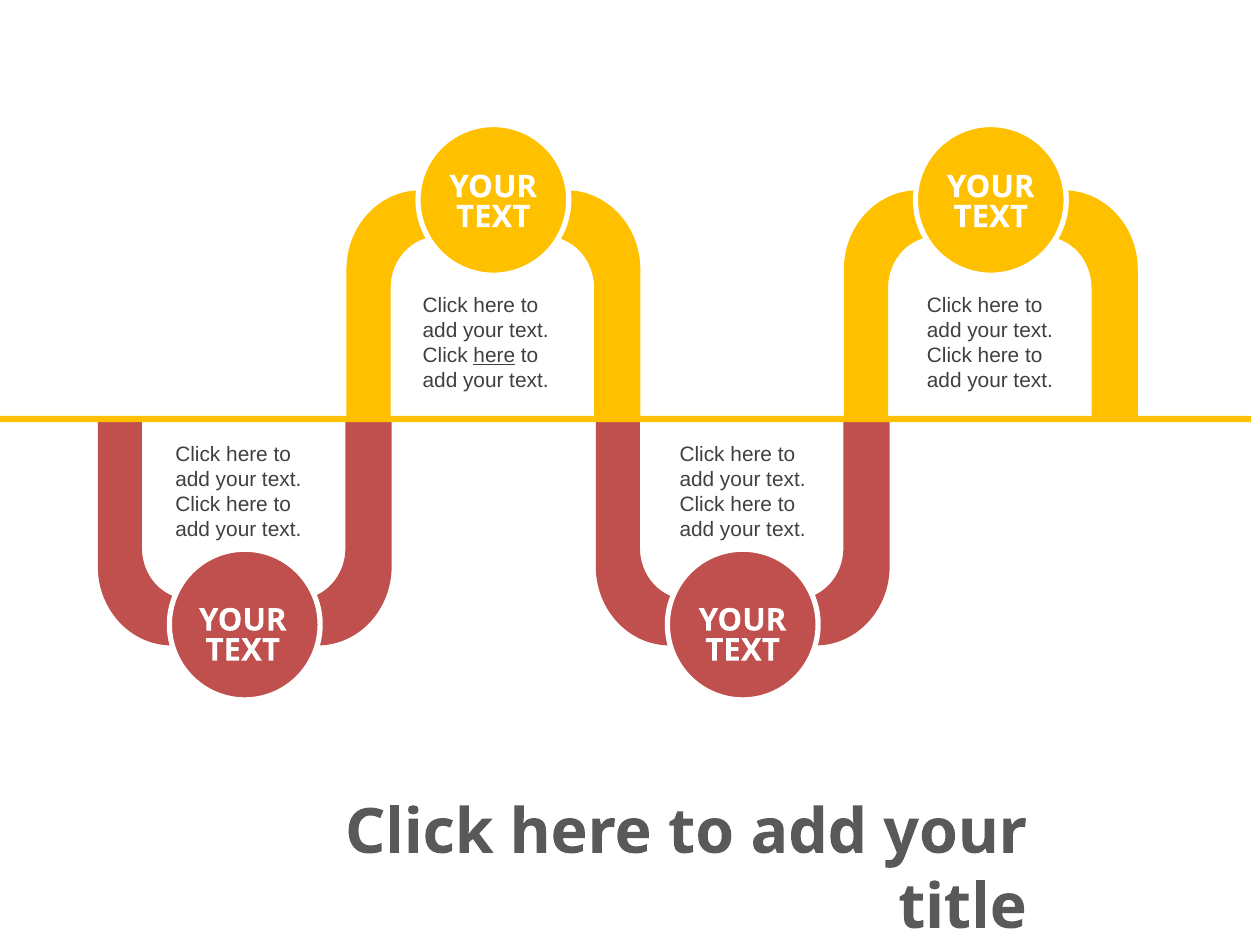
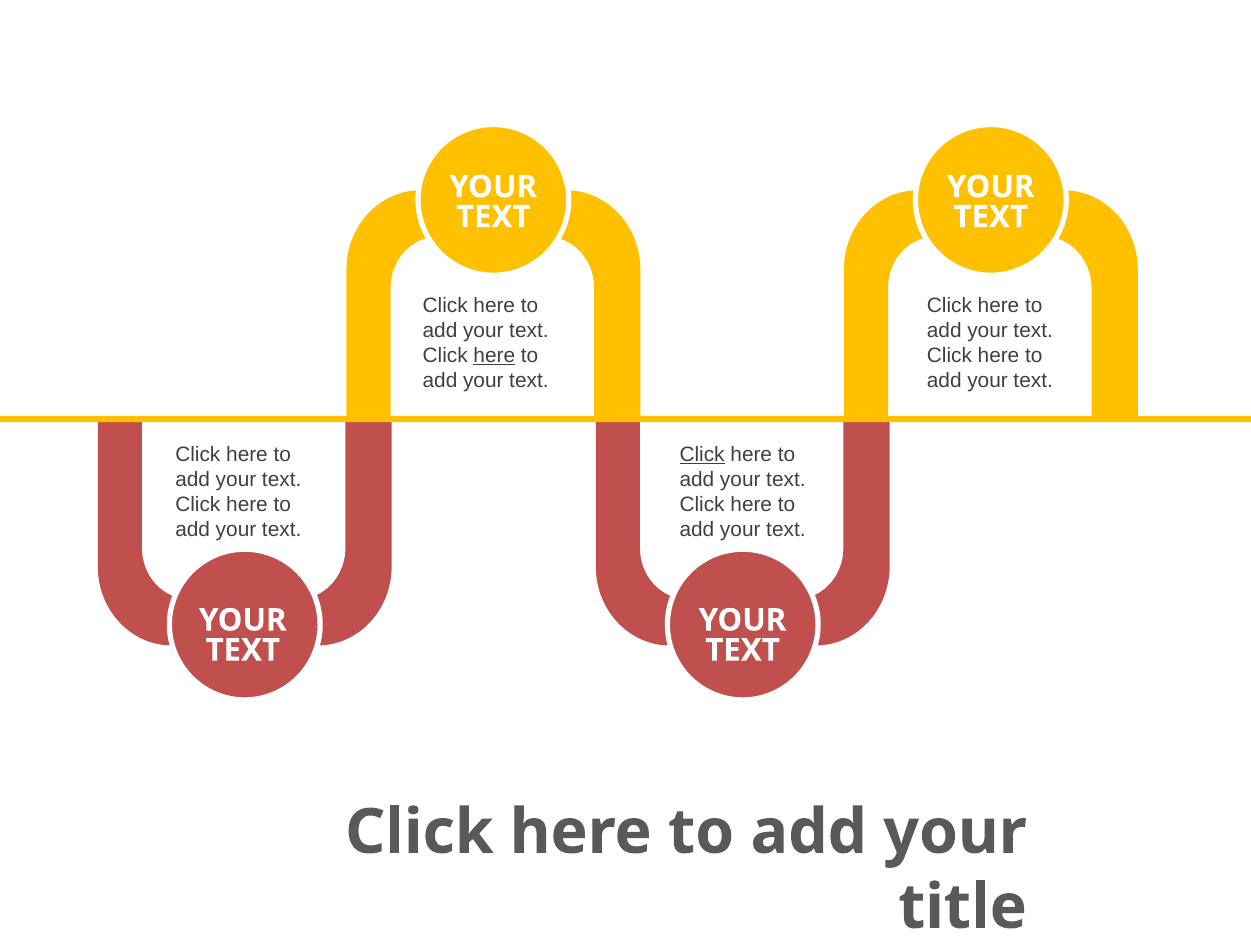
Click underline: none -> present (702, 455)
